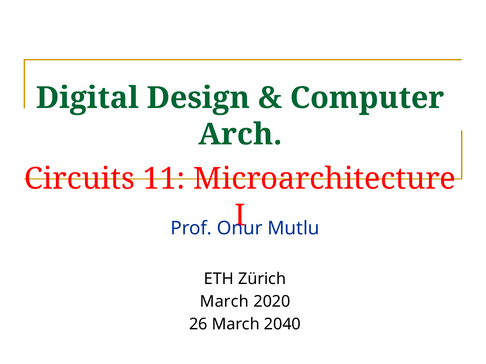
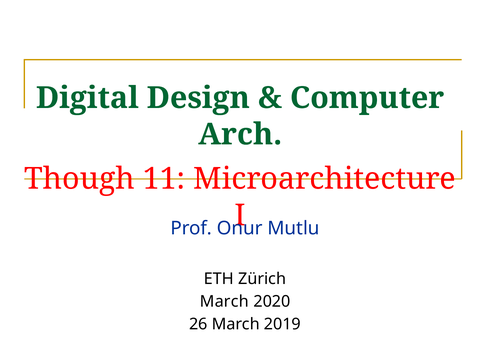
Circuits: Circuits -> Though (80, 179)
2040: 2040 -> 2019 (282, 325)
